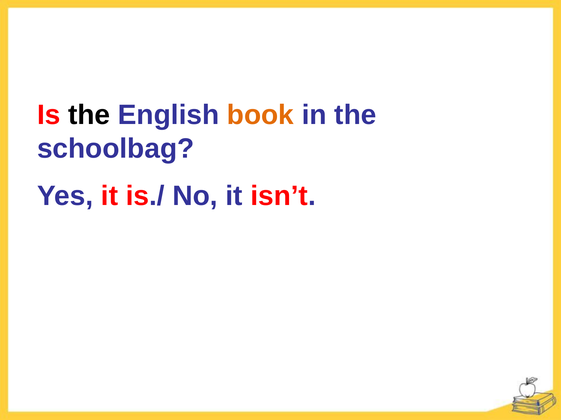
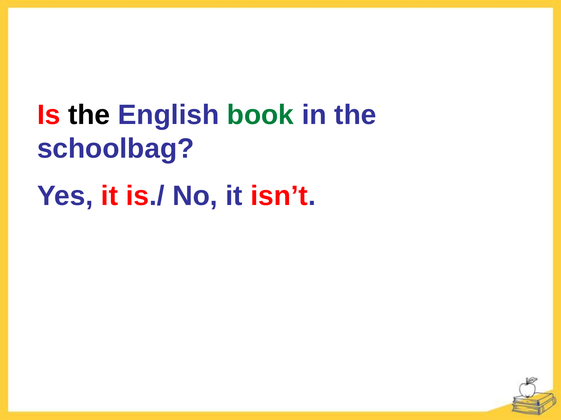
book colour: orange -> green (260, 115)
